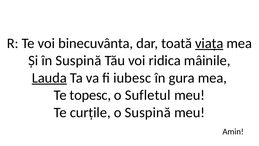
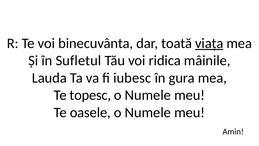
în Suspină: Suspină -> Sufletul (78, 60)
Lauda underline: present -> none (49, 78)
Sufletul: Sufletul -> Numele (148, 95)
curțile: curțile -> oasele (90, 112)
Suspină: Suspină -> Numele (148, 112)
